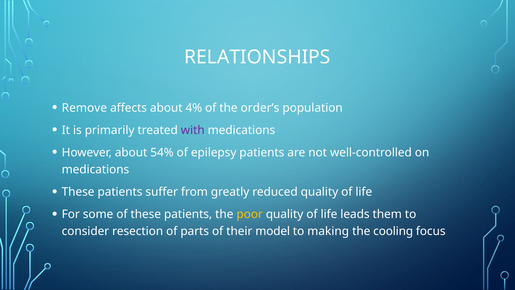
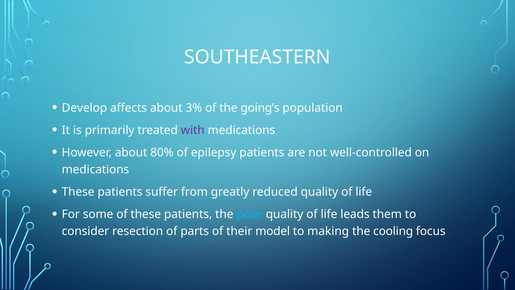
RELATIONSHIPS: RELATIONSHIPS -> SOUTHEASTERN (257, 57)
Remove: Remove -> Develop (84, 108)
4%: 4% -> 3% (194, 108)
order’s: order’s -> going’s (260, 108)
54%: 54% -> 80% (162, 152)
poor colour: yellow -> light blue (250, 214)
